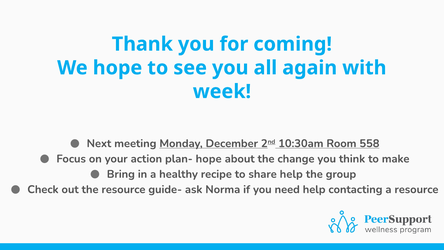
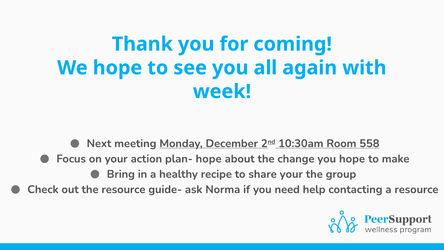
you think: think -> hope (352, 159)
share help: help -> your (291, 174)
